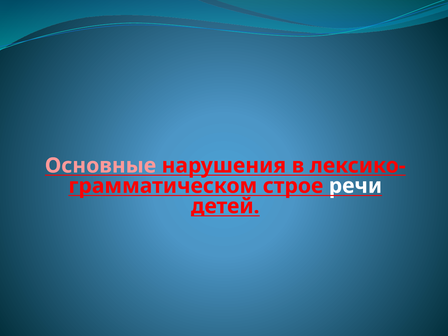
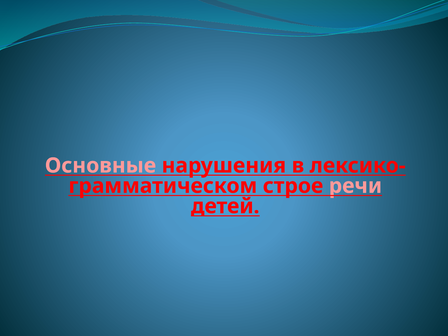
речи colour: white -> pink (355, 186)
